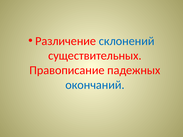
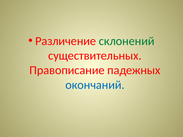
склонений colour: blue -> green (127, 41)
